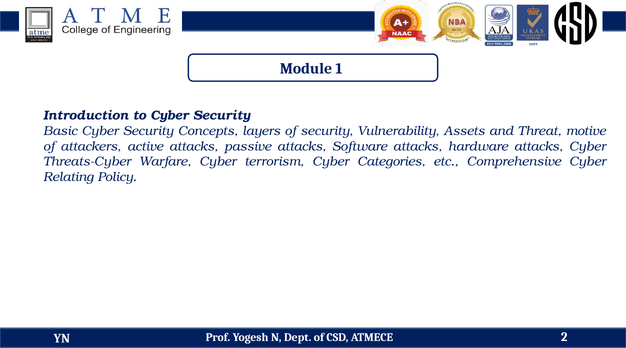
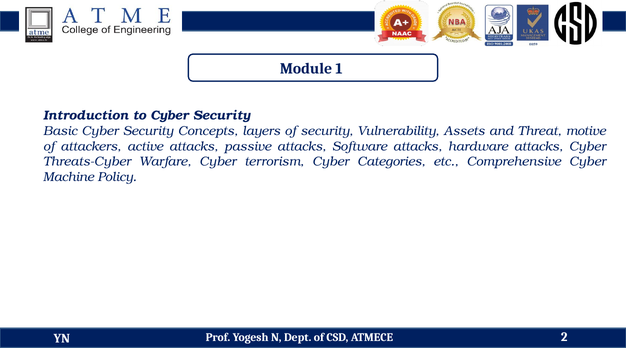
Relating: Relating -> Machine (69, 177)
